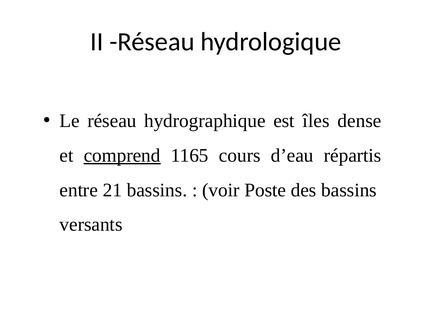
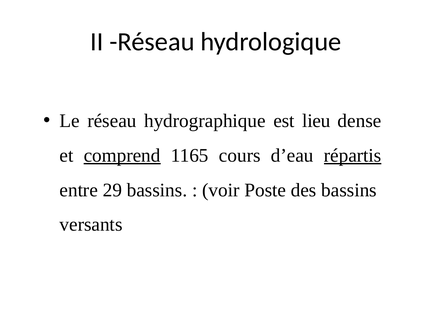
îles: îles -> lieu (316, 121)
répartis underline: none -> present (353, 155)
21: 21 -> 29 (112, 190)
